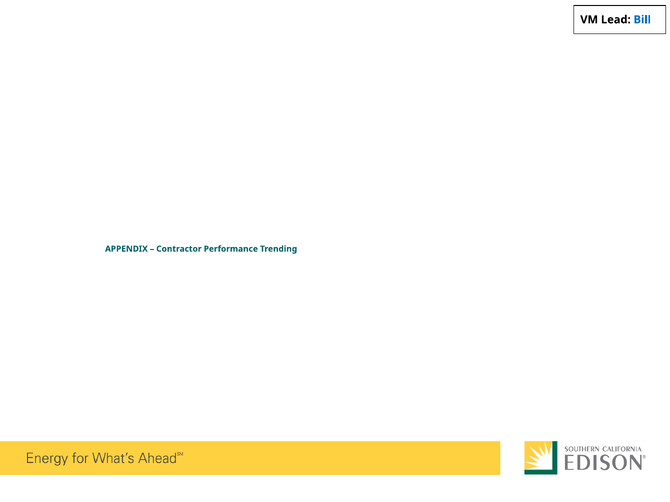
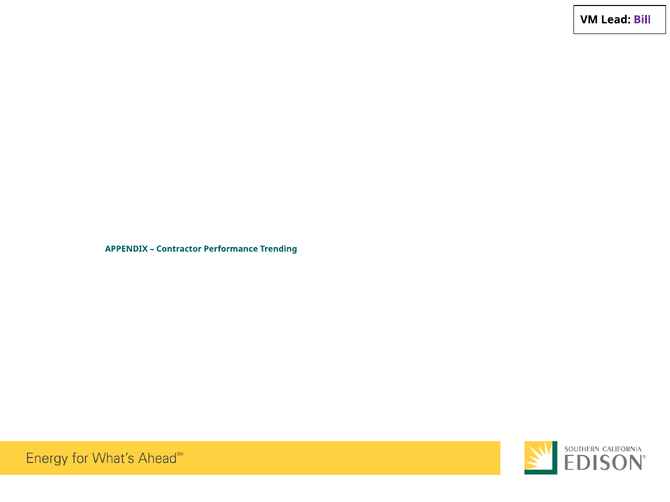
Bill colour: blue -> purple (642, 20)
